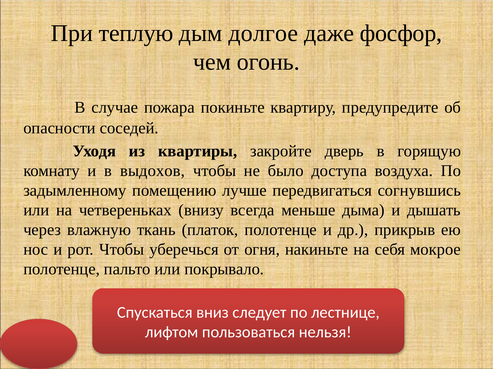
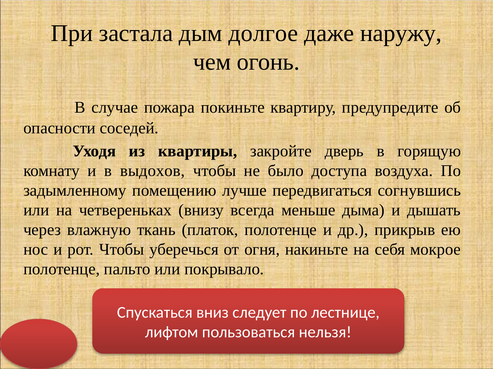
теплую: теплую -> застала (136, 33)
фосфор: фосфор -> наружу (401, 33)
